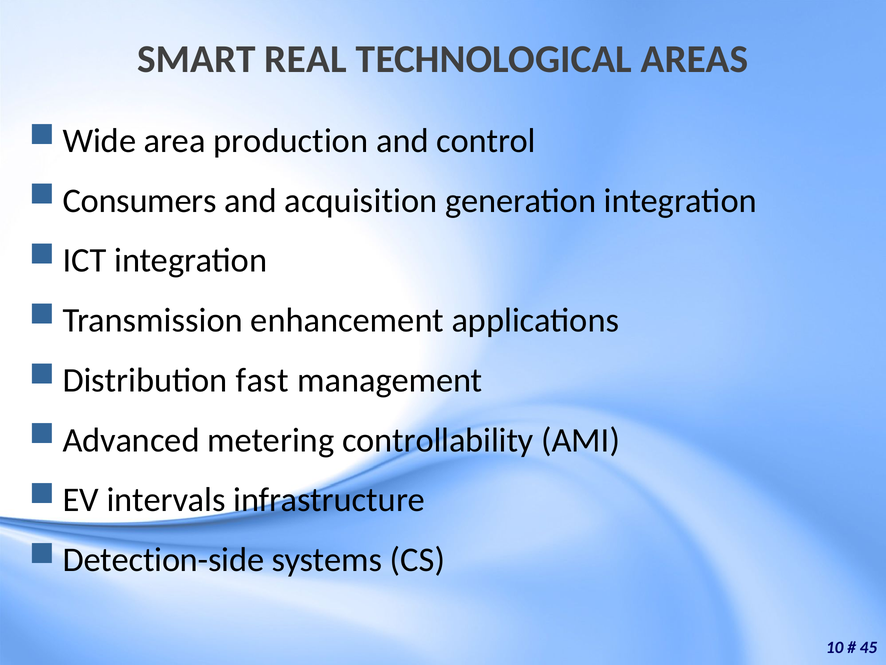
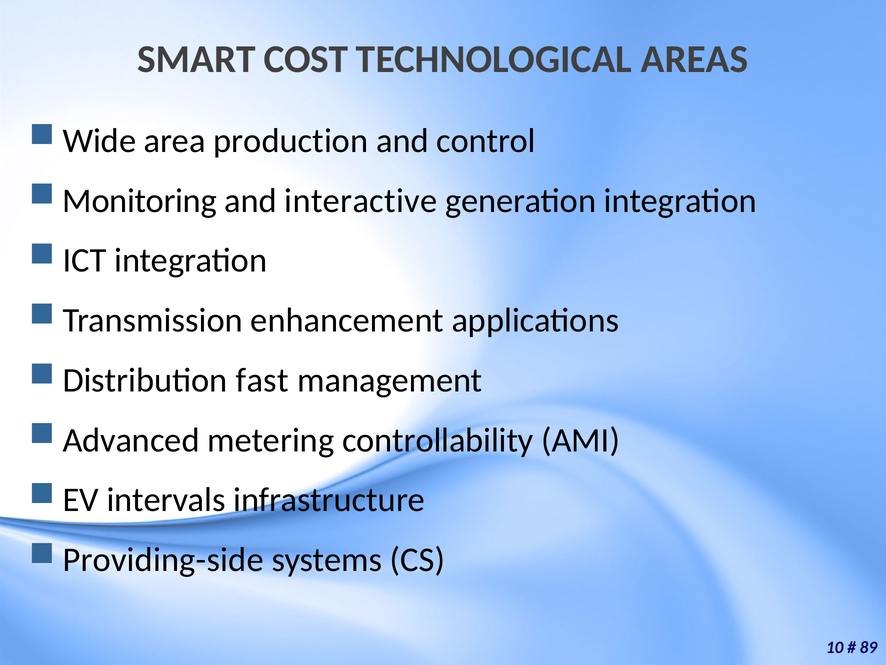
REAL: REAL -> COST (306, 59)
Consumers: Consumers -> Monitoring (140, 201)
acquisition: acquisition -> interactive (361, 201)
Detection-side: Detection-side -> Providing-side (163, 559)
45: 45 -> 89 (868, 647)
